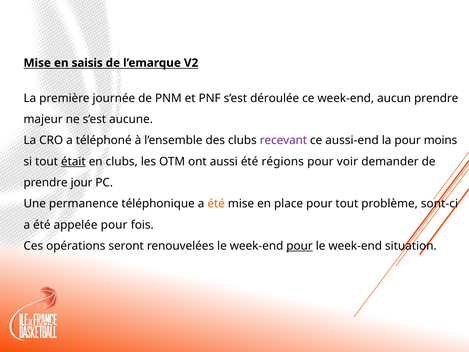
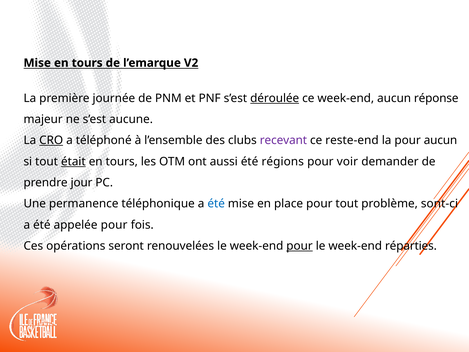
Mise en saisis: saisis -> tours (87, 63)
déroulée underline: none -> present (275, 98)
aucun prendre: prendre -> réponse (436, 98)
CRO underline: none -> present (51, 140)
aussi-end: aussi-end -> reste-end (352, 140)
pour moins: moins -> aucun (440, 140)
clubs: clubs -> tours (122, 161)
été colour: orange -> blue (216, 204)
situation: situation -> réparties (411, 246)
